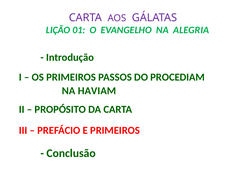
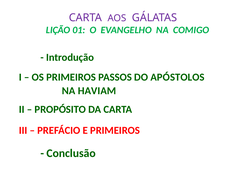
ALEGRIA: ALEGRIA -> COMIGO (191, 30)
PROCEDIAM: PROCEDIAM -> APÓSTOLOS (178, 77)
